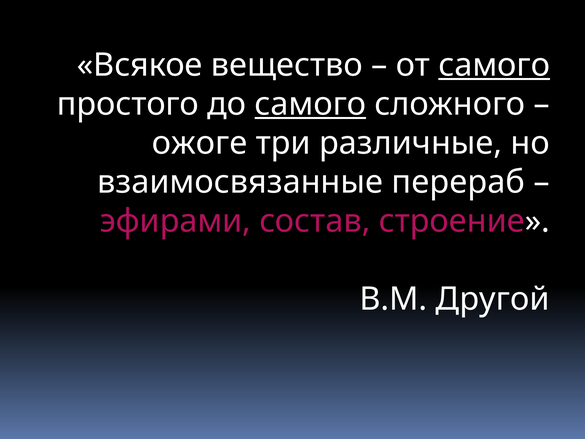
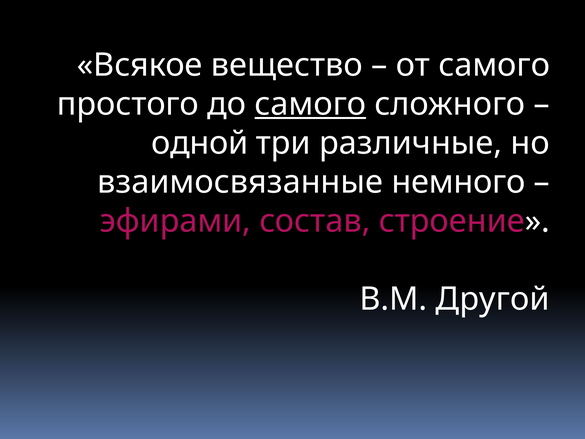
самого underline: present -> none (494, 65)
ожоге: ожоге -> одной (200, 143)
перераб: перераб -> немного (458, 182)
